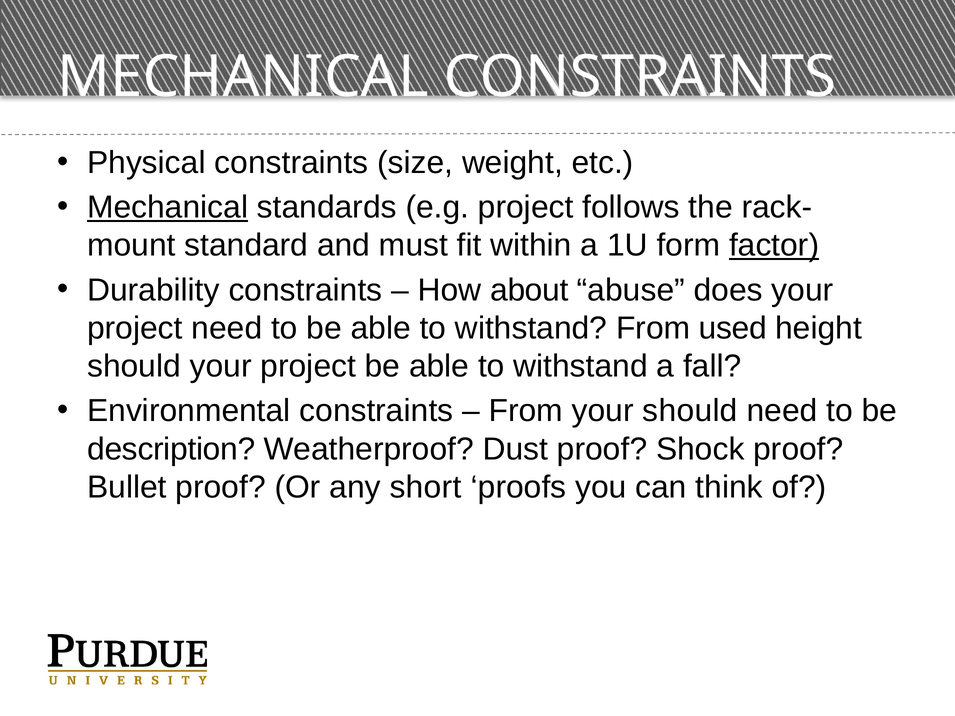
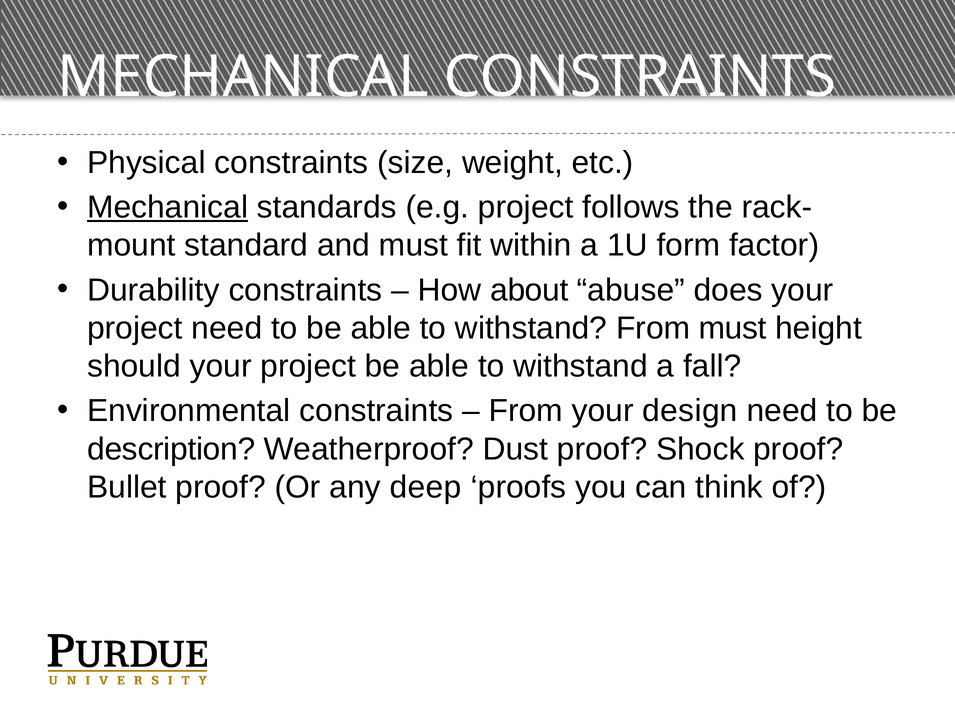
factor underline: present -> none (774, 246)
From used: used -> must (733, 328)
your should: should -> design (690, 411)
short: short -> deep (426, 487)
